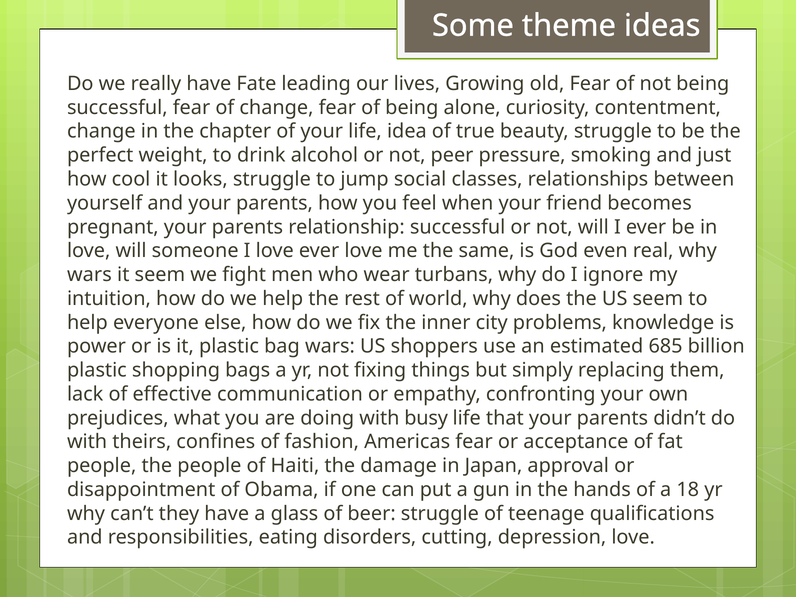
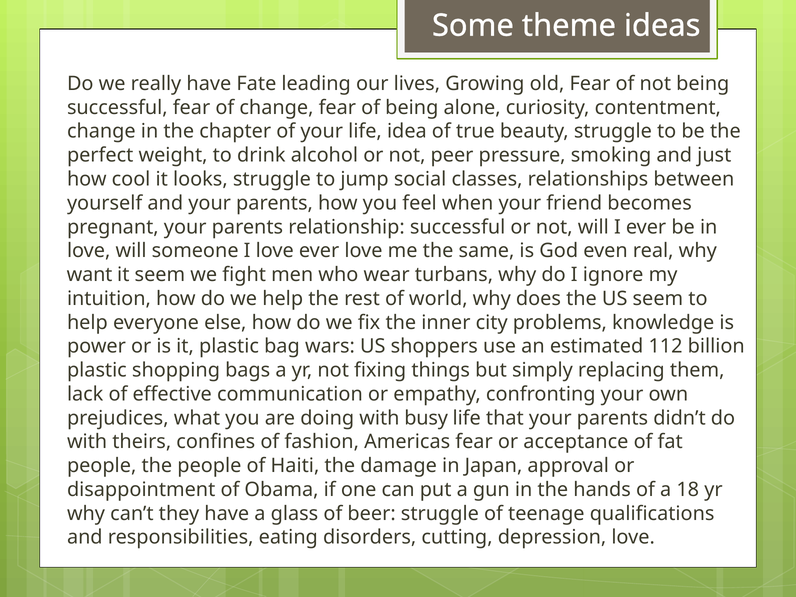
wars: wars -> want (90, 275)
685: 685 -> 112 (666, 346)
